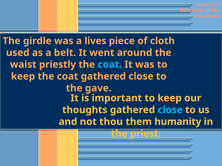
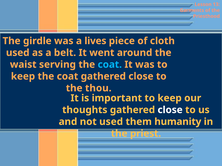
priestly: priestly -> serving (57, 65)
gave: gave -> thou (98, 88)
close colour: light blue -> white (170, 110)
not thou: thou -> used (111, 122)
